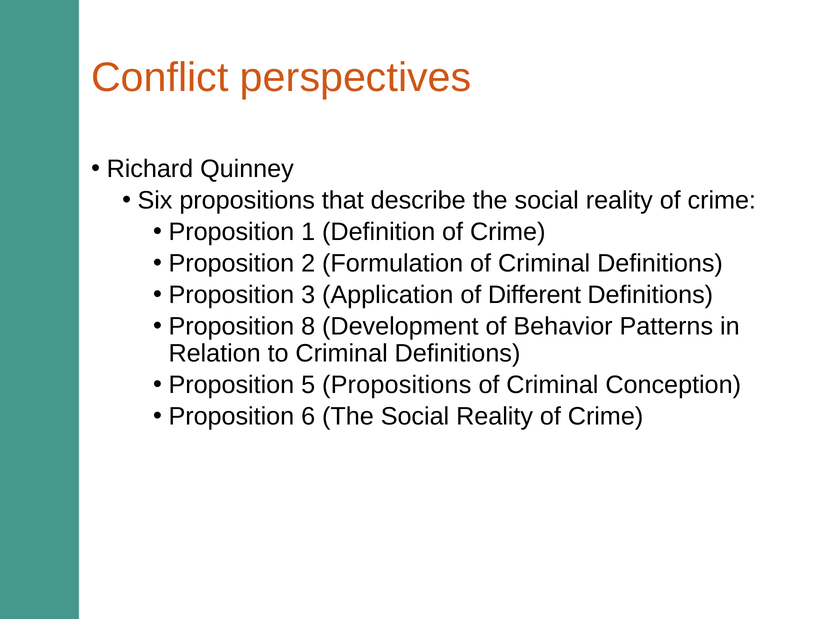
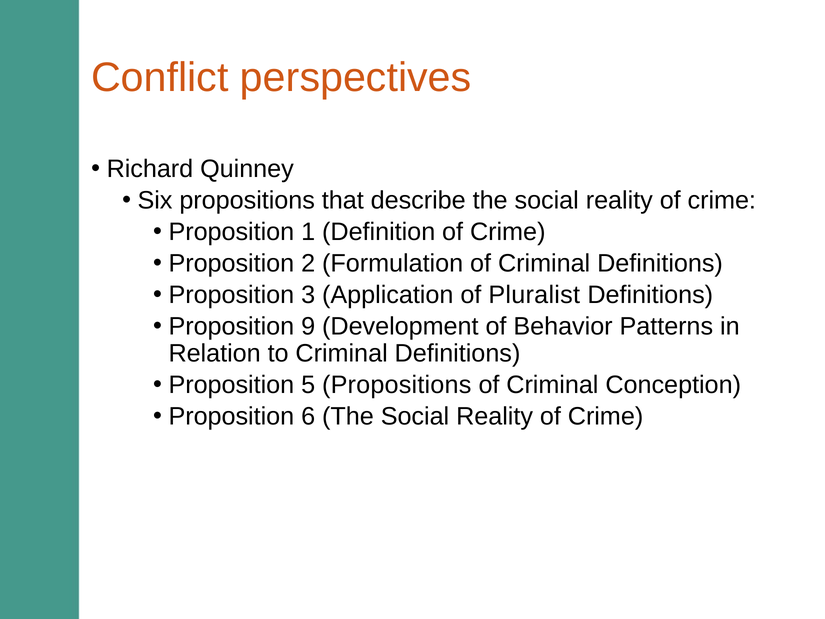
Different: Different -> Pluralist (534, 295)
8: 8 -> 9 (308, 326)
